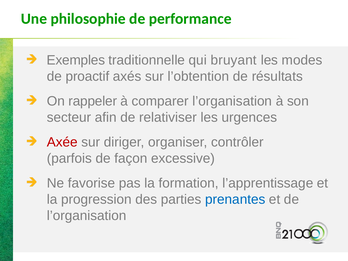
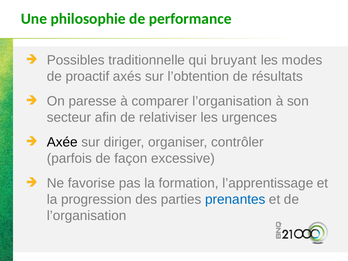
Exemples: Exemples -> Possibles (76, 60)
rappeler: rappeler -> paresse (93, 101)
Axée colour: red -> black (62, 142)
